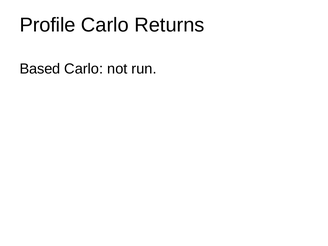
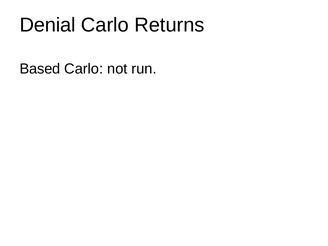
Profile: Profile -> Denial (48, 25)
